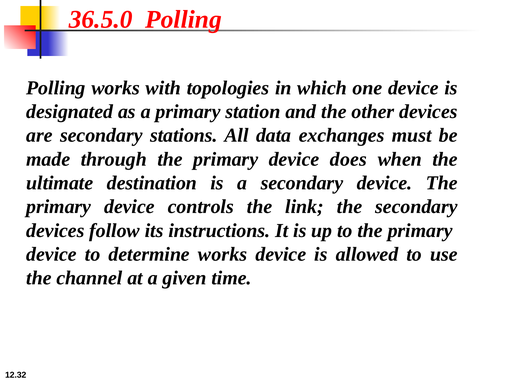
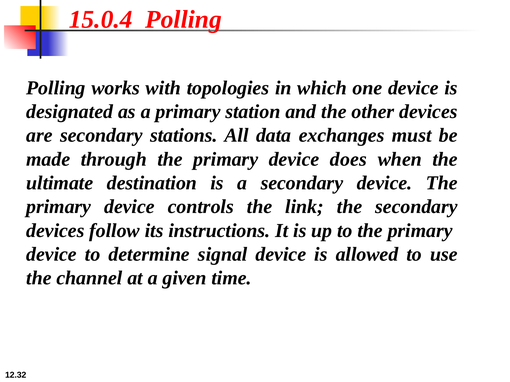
36.5.0: 36.5.0 -> 15.0.4 (101, 20)
determine works: works -> signal (223, 255)
